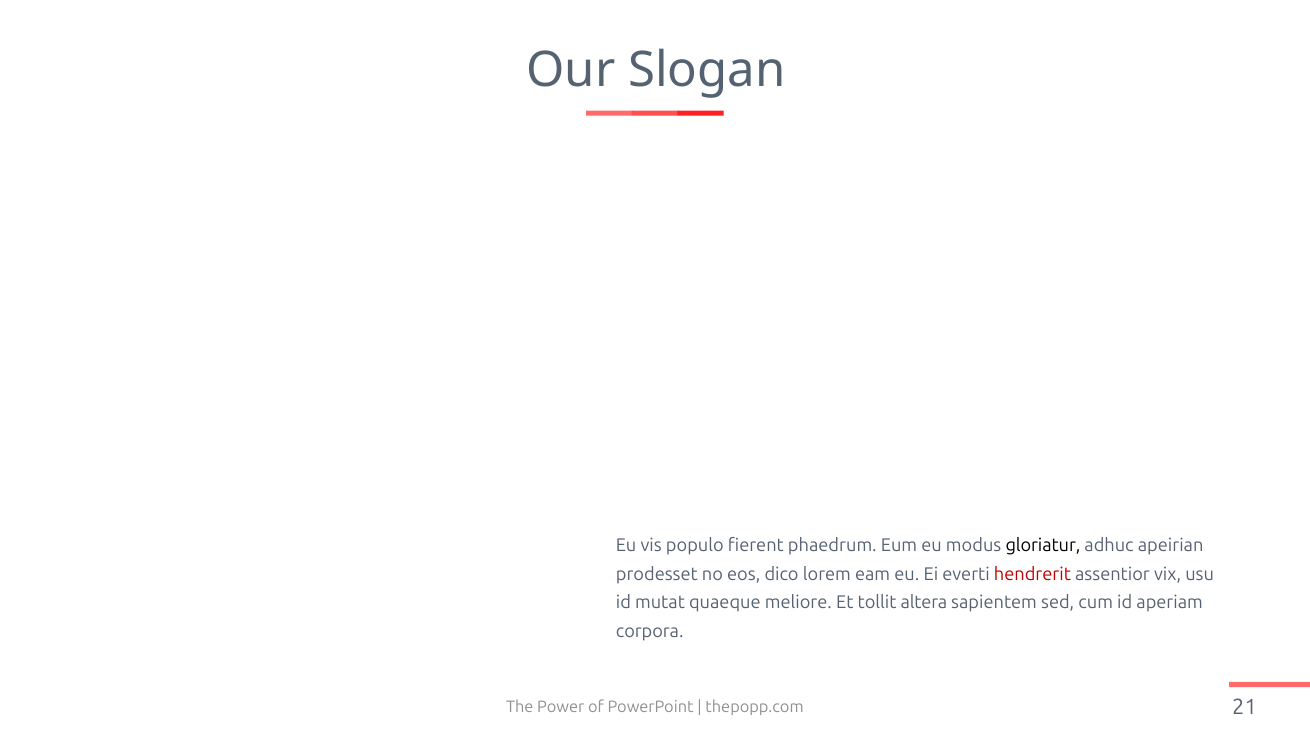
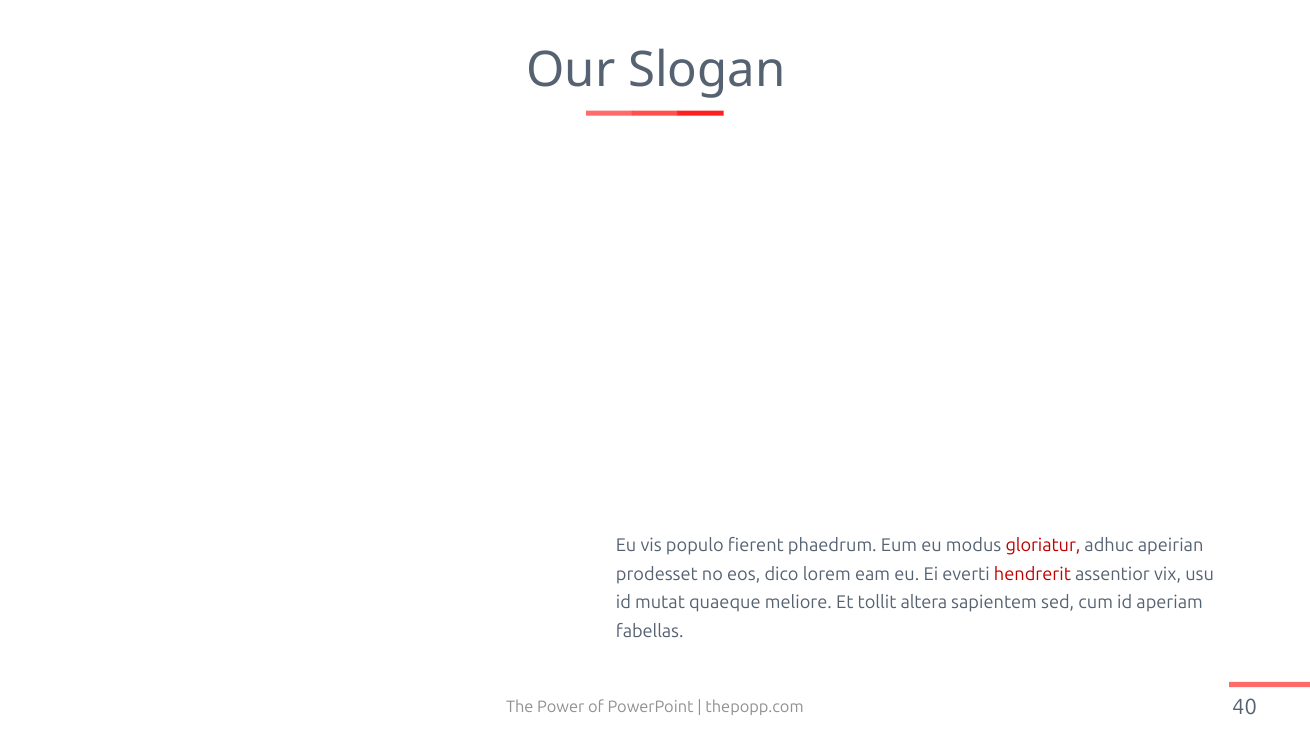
gloriatur colour: black -> red (1043, 546)
corpora: corpora -> fabellas (650, 631)
21: 21 -> 40 (1245, 707)
